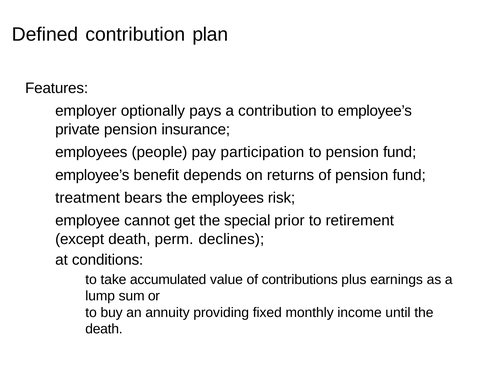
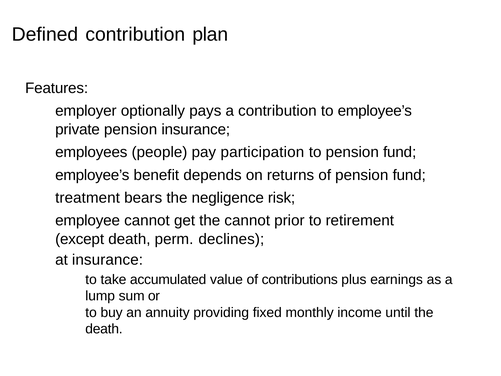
the employees: employees -> negligence (228, 198)
the special: special -> cannot (247, 221)
at conditions: conditions -> insurance (107, 260)
